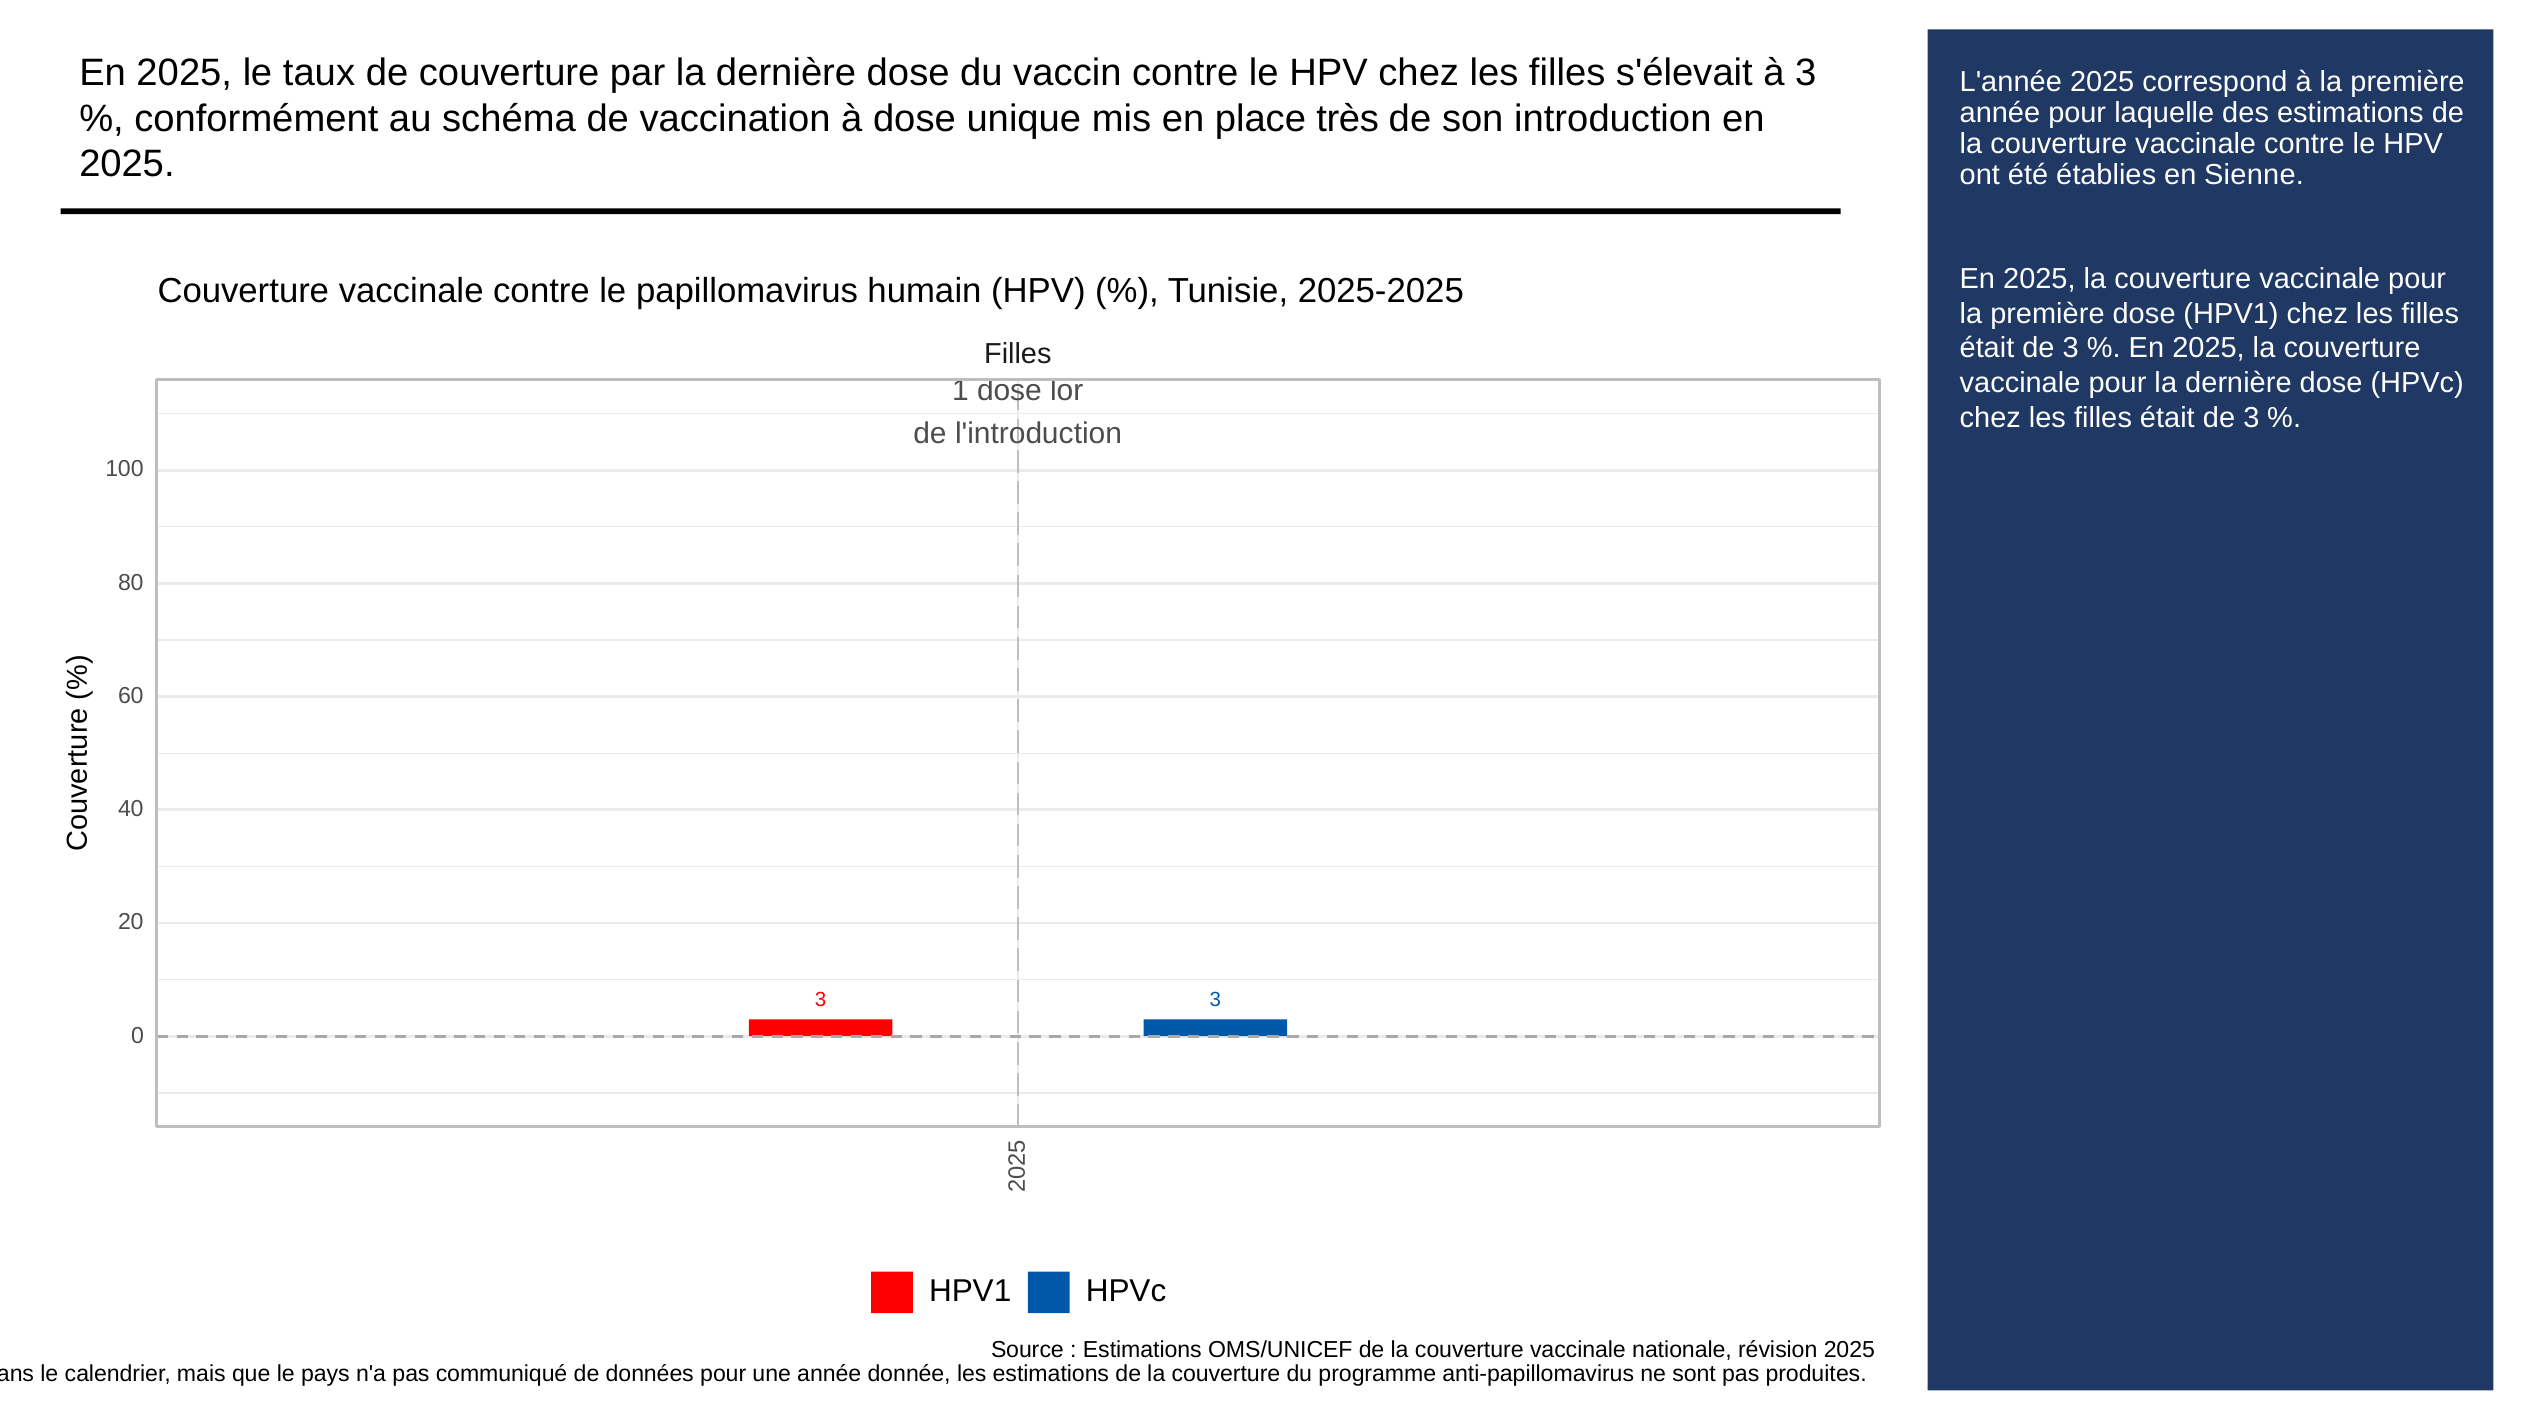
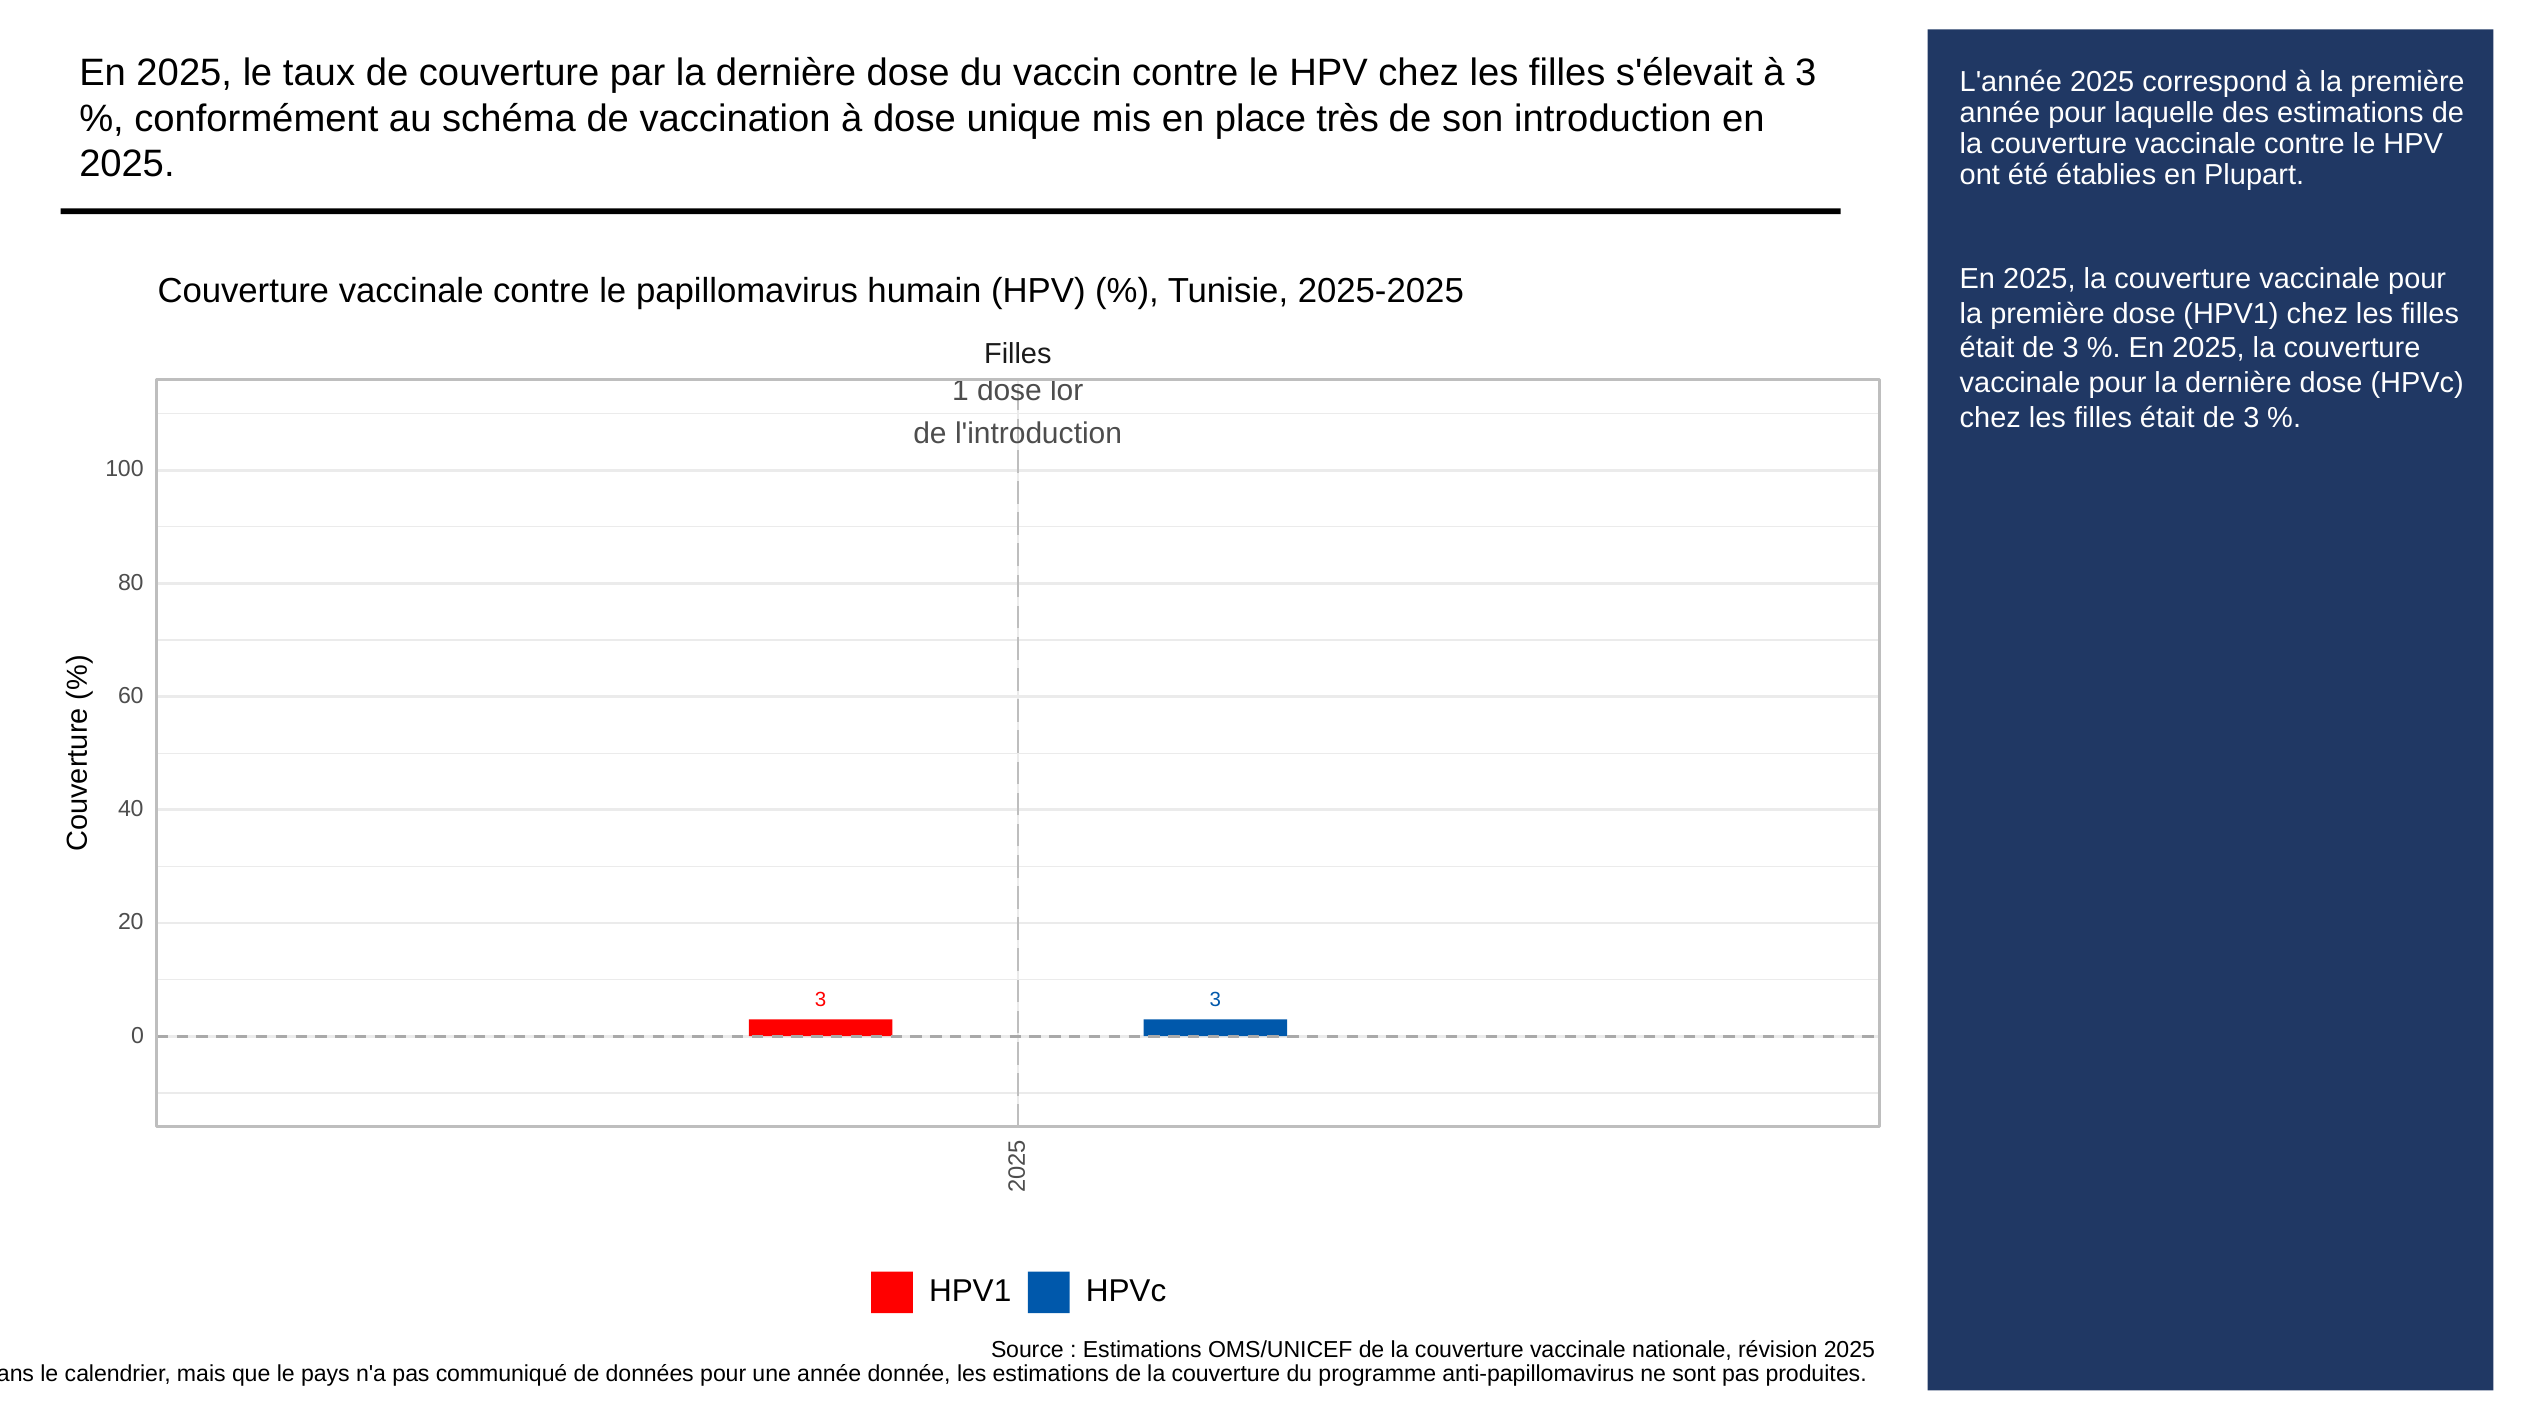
Sienne: Sienne -> Plupart (2254, 175)
